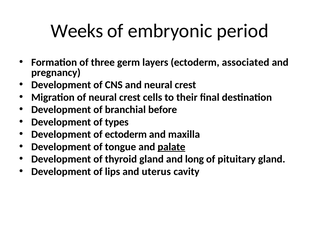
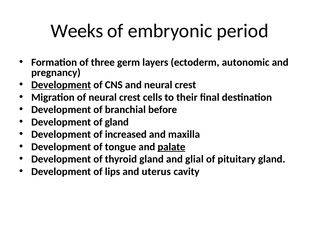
associated: associated -> autonomic (246, 62)
Development underline: none -> present (61, 85)
of types: types -> gland (117, 122)
of ectoderm: ectoderm -> increased (126, 134)
long: long -> glial (194, 159)
